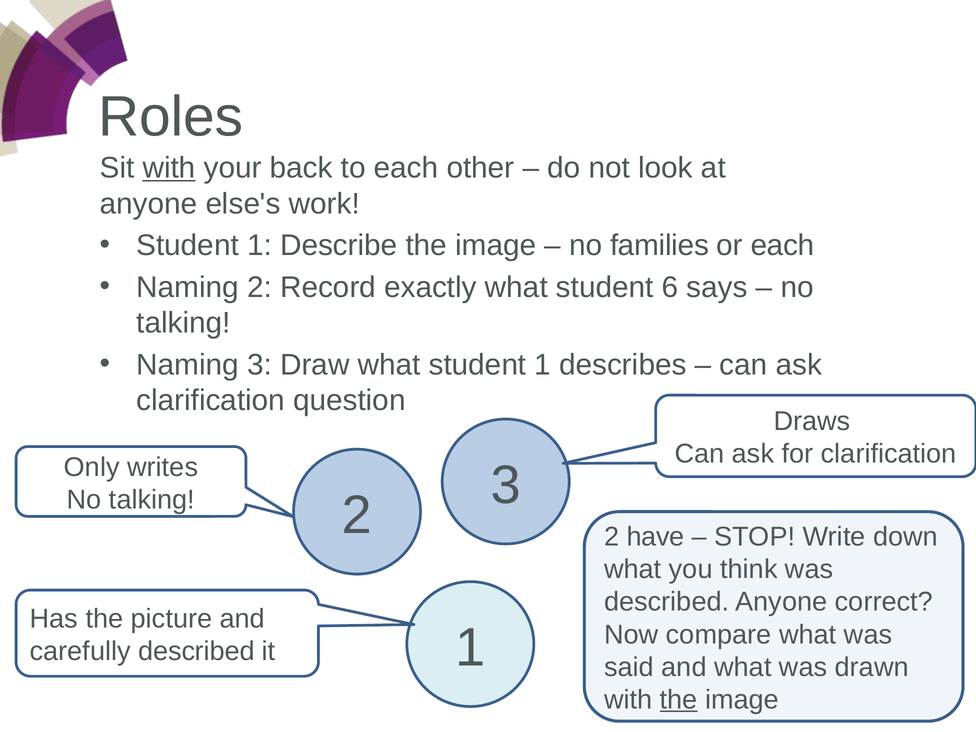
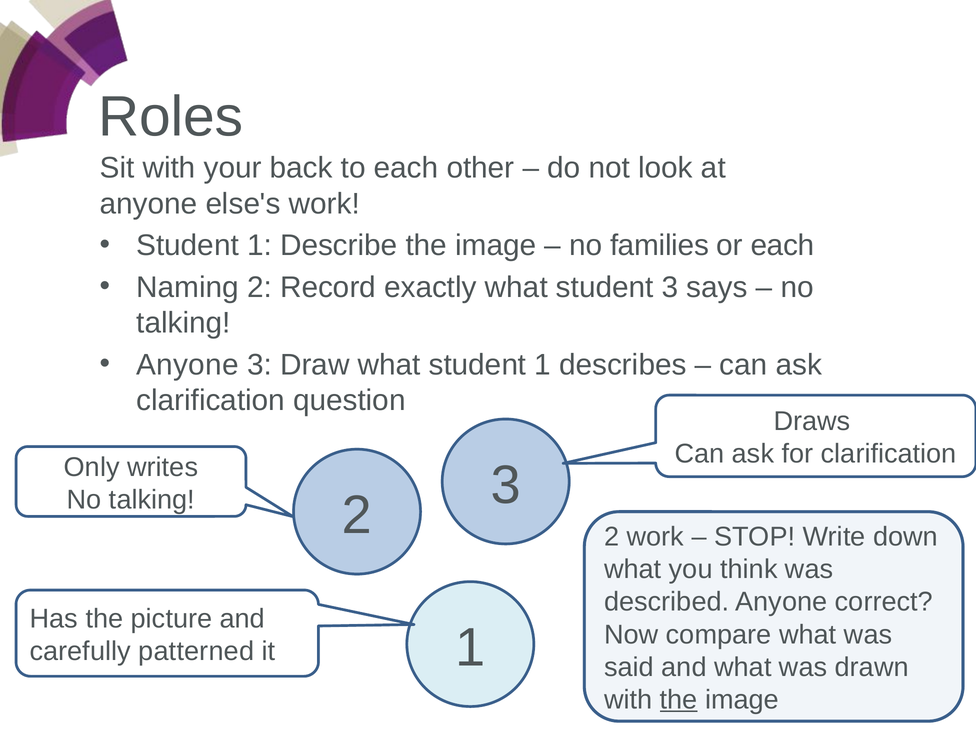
with underline: present -> none (169, 168)
student 6: 6 -> 3 (670, 287)
Naming: Naming -> Anyone (188, 365)
2 have: have -> work (655, 537)
carefully described: described -> patterned (196, 651)
